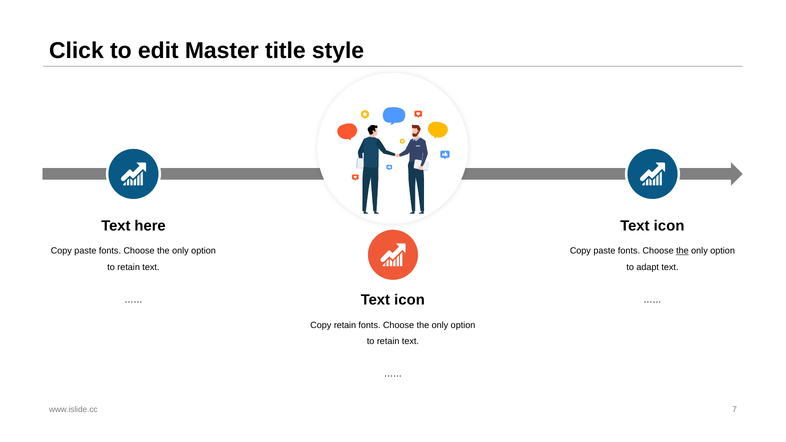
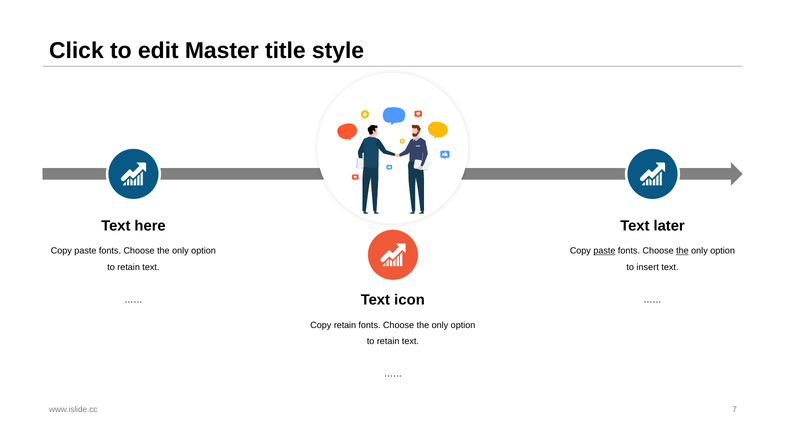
icon: icon -> later (669, 226)
paste underline: none -> present (604, 251)
adapt: adapt -> insert (648, 267)
